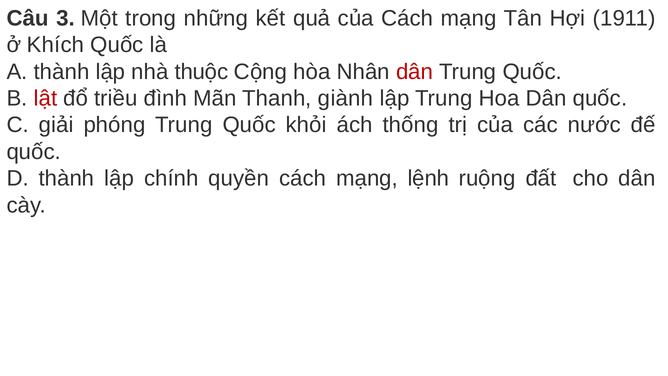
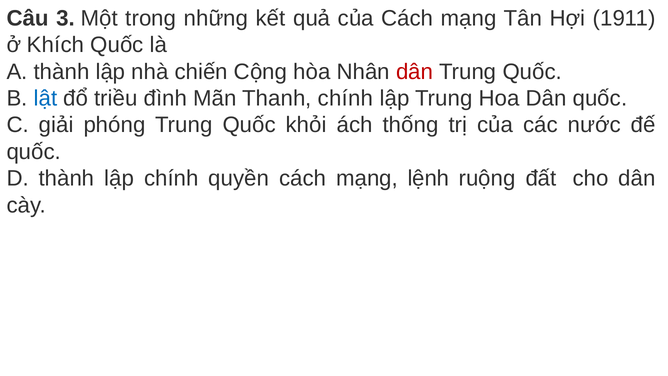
thuộc: thuộc -> chiến (201, 72)
lật colour: red -> blue (45, 98)
Thanh giành: giành -> chính (346, 98)
